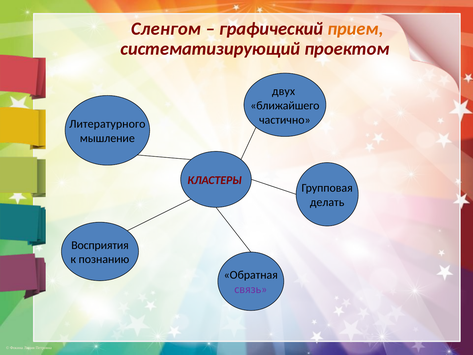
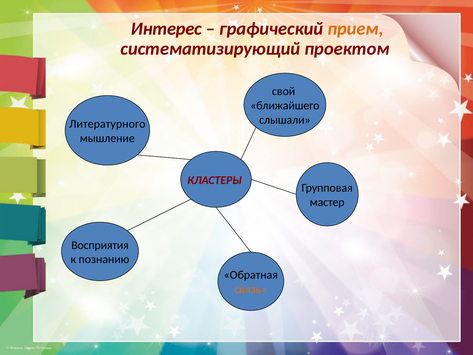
Сленгом: Сленгом -> Интерес (166, 29)
двух: двух -> свой (284, 91)
частично: частично -> слышали (285, 120)
делать: делать -> мастер (327, 202)
связь colour: purple -> orange (251, 289)
